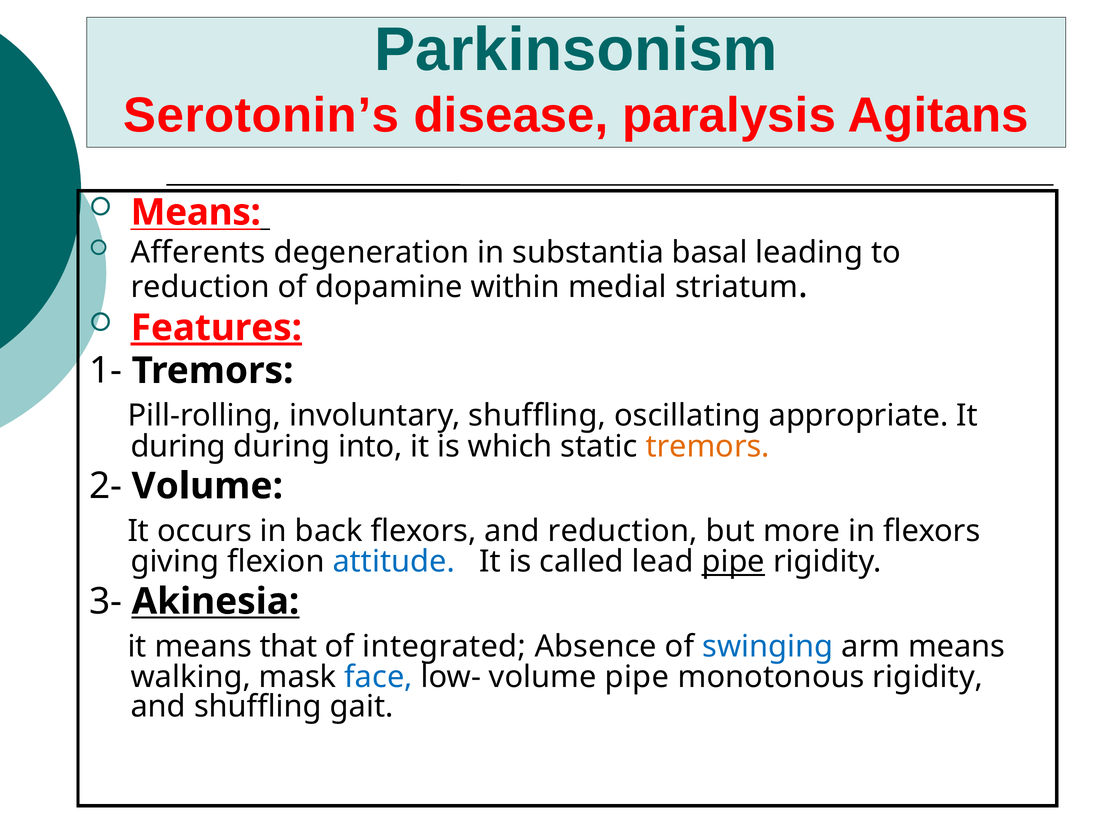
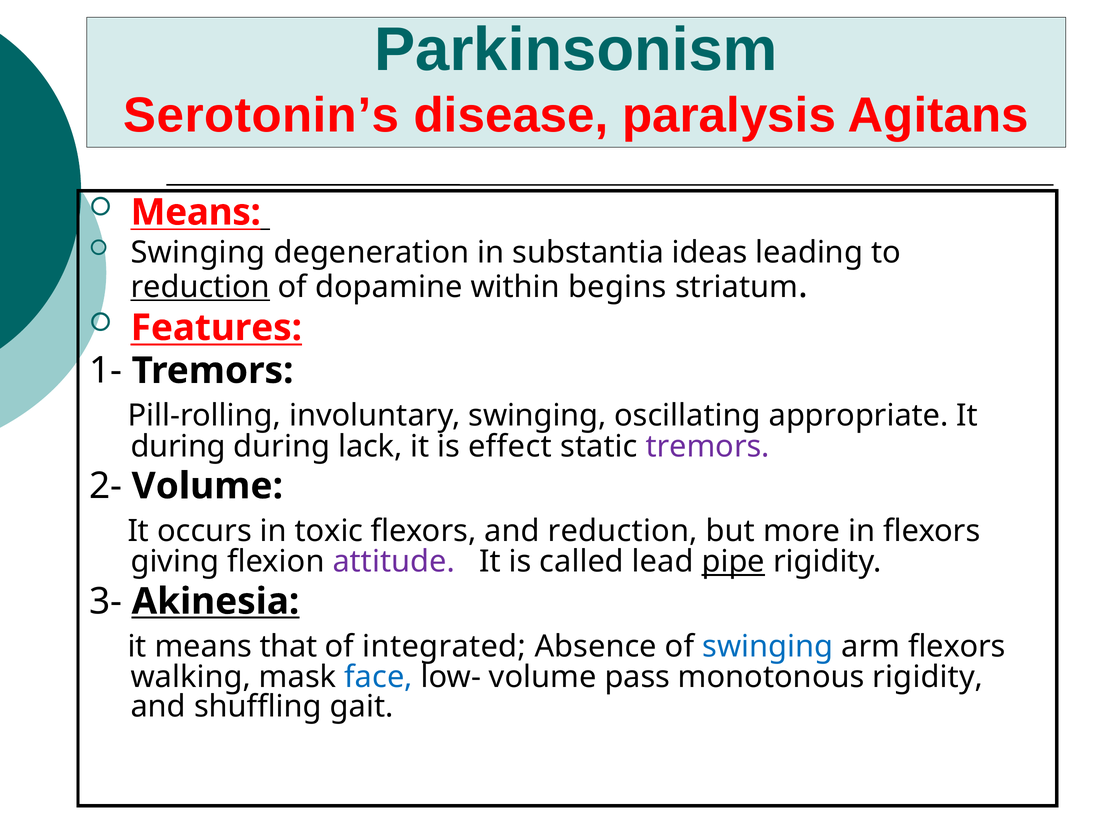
Afferents: Afferents -> Swinging (198, 253)
basal: basal -> ideas (710, 253)
reduction underline: none -> present (200, 287)
medial: medial -> begins (617, 287)
Features underline: present -> none (216, 328)
involuntary shuffling: shuffling -> swinging (537, 415)
into: into -> lack (370, 446)
which: which -> effect (510, 446)
tremors colour: orange -> purple (708, 446)
back: back -> toxic (329, 531)
attitude colour: blue -> purple (394, 562)
arm means: means -> flexors (957, 646)
volume pipe: pipe -> pass (637, 677)
